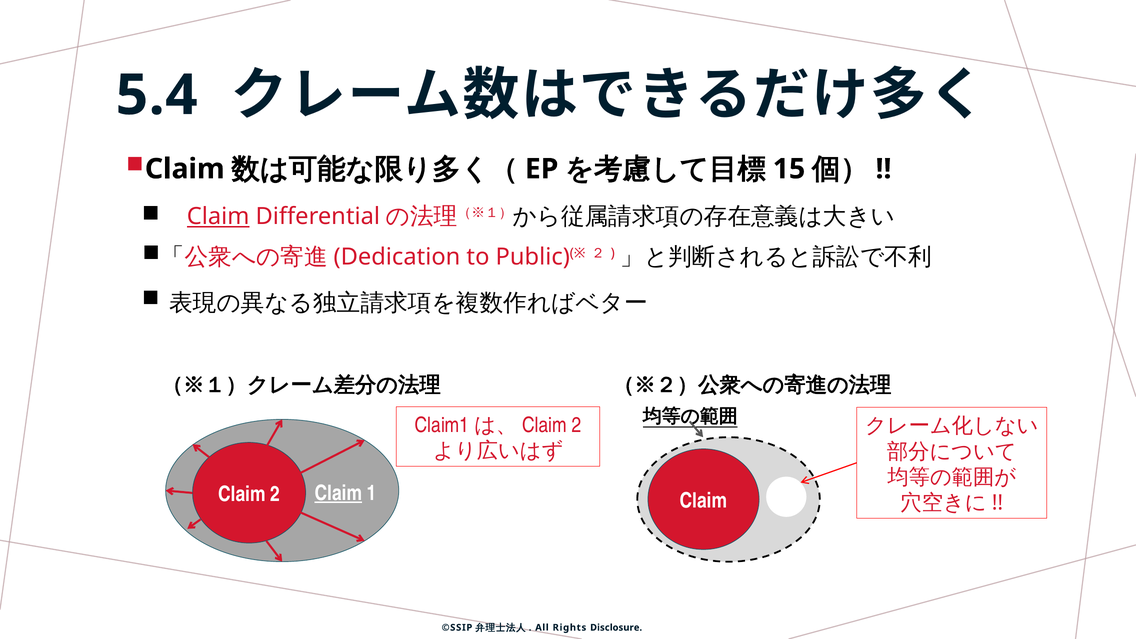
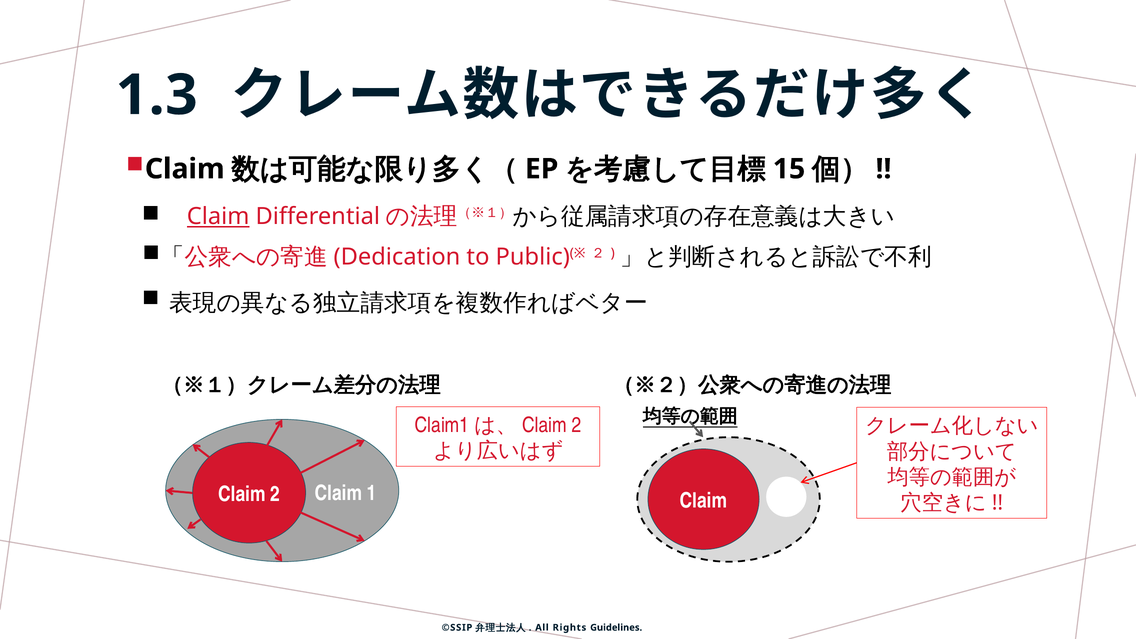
5.4: 5.4 -> 1.3 (157, 95)
Claim underline: present -> none (338, 493)
Disclosure: Disclosure -> Guidelines (616, 628)
